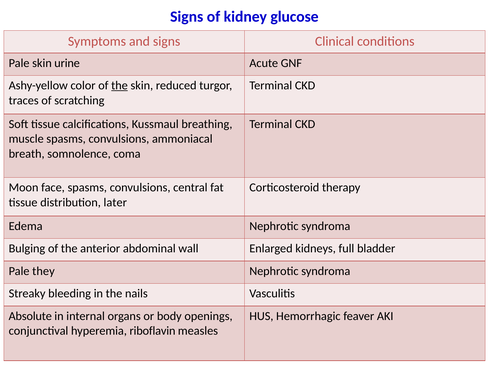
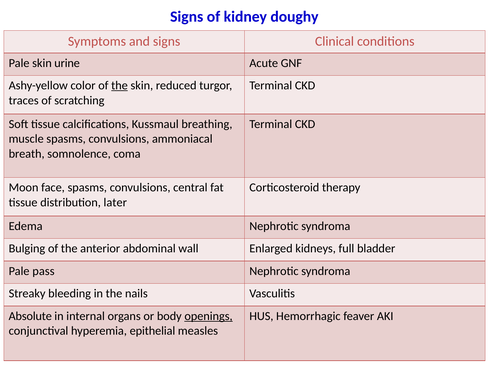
glucose: glucose -> doughy (294, 17)
they: they -> pass (43, 272)
openings underline: none -> present (209, 317)
riboflavin: riboflavin -> epithelial (152, 332)
